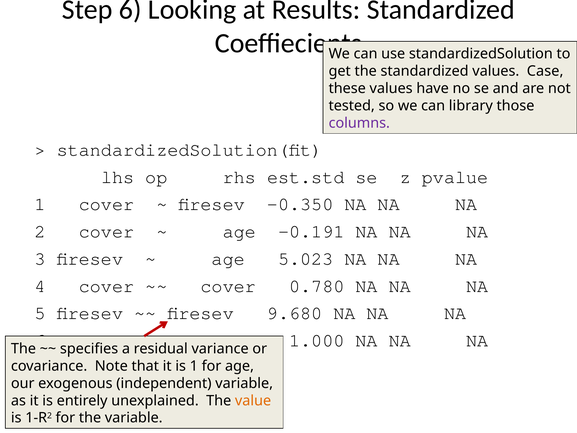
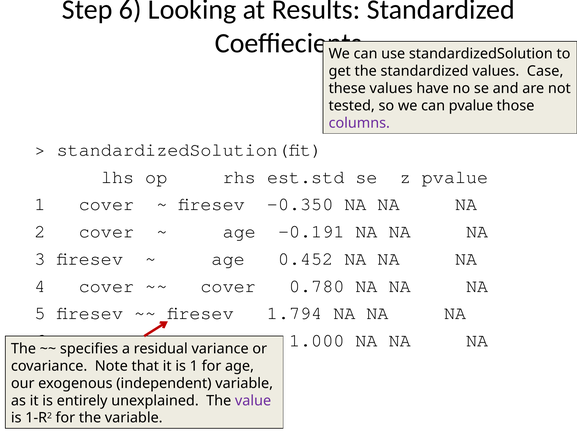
can library: library -> pvalue (471, 106)
5.023: 5.023 -> 0.452 (306, 259)
9.680: 9.680 -> 1.794 (295, 313)
value colour: orange -> purple (253, 400)
